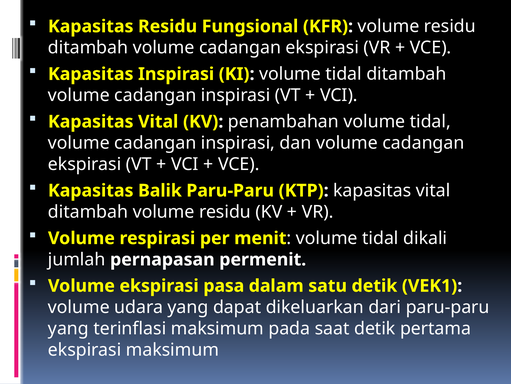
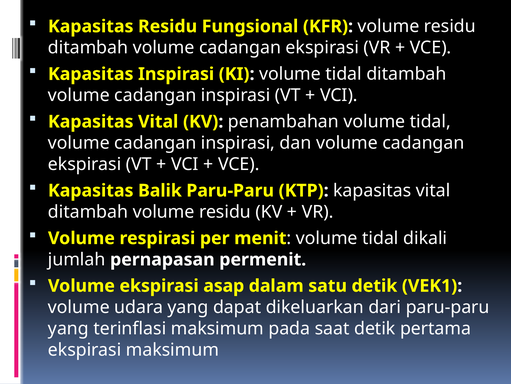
pasa: pasa -> asap (224, 285)
